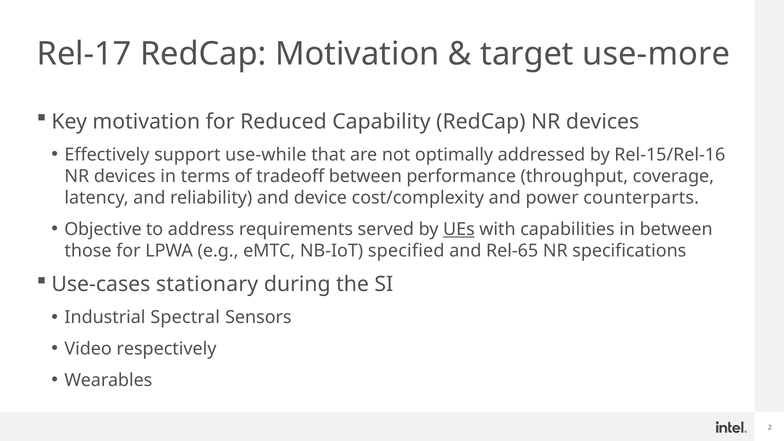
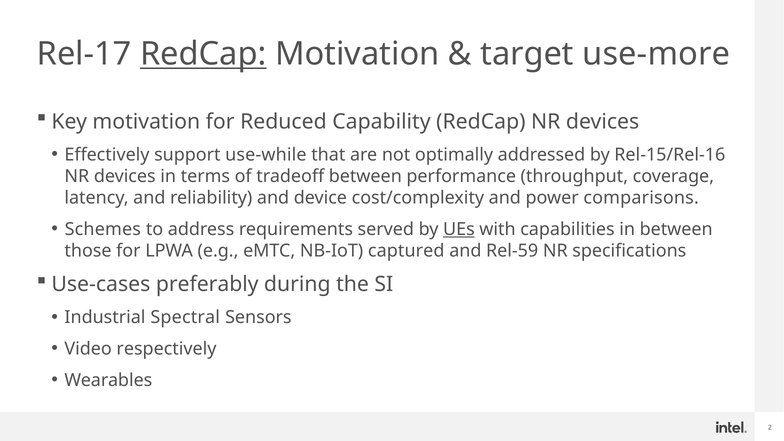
RedCap underline: none -> present (203, 54)
counterparts: counterparts -> comparisons (641, 198)
Objective: Objective -> Schemes (103, 229)
specified: specified -> captured (406, 251)
Rel-65: Rel-65 -> Rel-59 (512, 251)
stationary: stationary -> preferably (207, 284)
